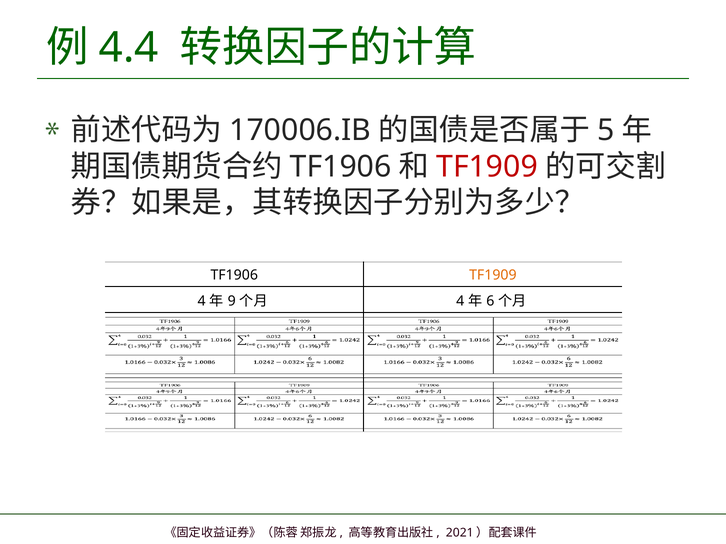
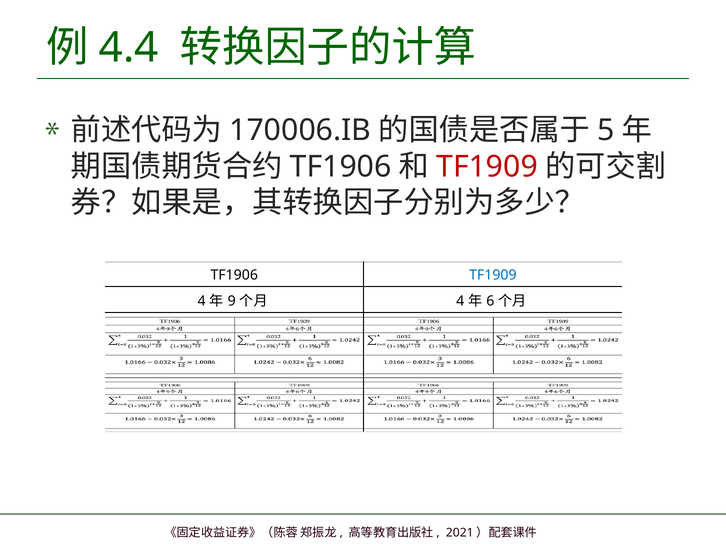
TF1909 colour: orange -> blue (493, 275)
